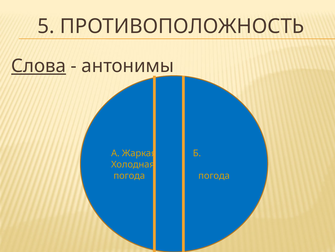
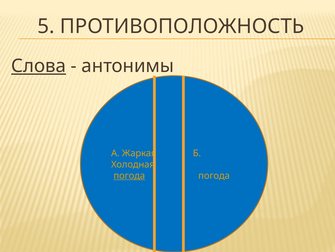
погода underline: none -> present (129, 175)
